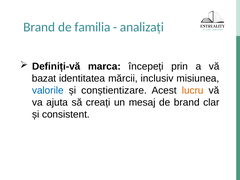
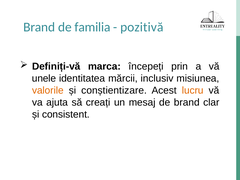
analizați: analizați -> pozitivă (142, 27)
bazat: bazat -> unele (44, 78)
valorile colour: blue -> orange (48, 90)
